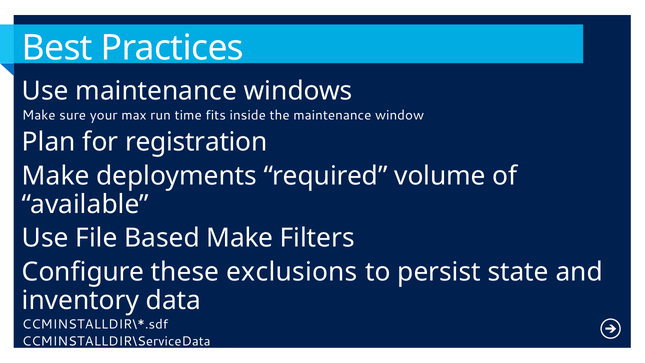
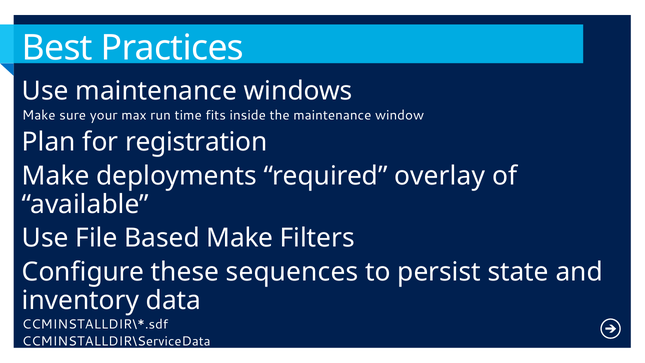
volume: volume -> overlay (440, 176)
exclusions: exclusions -> sequences (292, 272)
